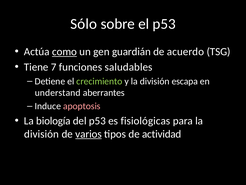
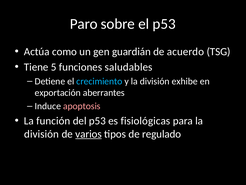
Sólo: Sólo -> Paro (84, 24)
como underline: present -> none (64, 52)
7: 7 -> 5 (54, 67)
crecimiento colour: light green -> light blue (99, 81)
escapa: escapa -> exhibe (185, 81)
understand: understand -> exportación (58, 93)
biología: biología -> función (53, 121)
actividad: actividad -> regulado (162, 134)
